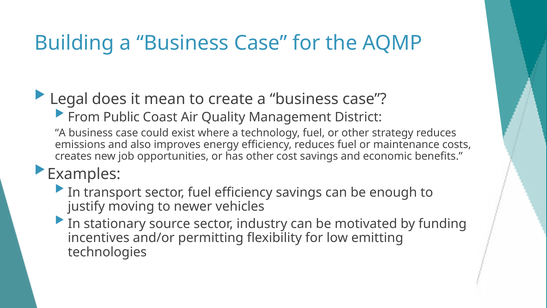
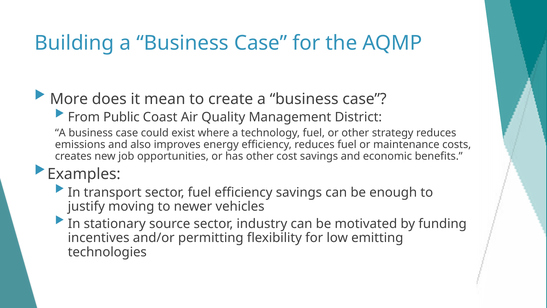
Legal: Legal -> More (69, 99)
